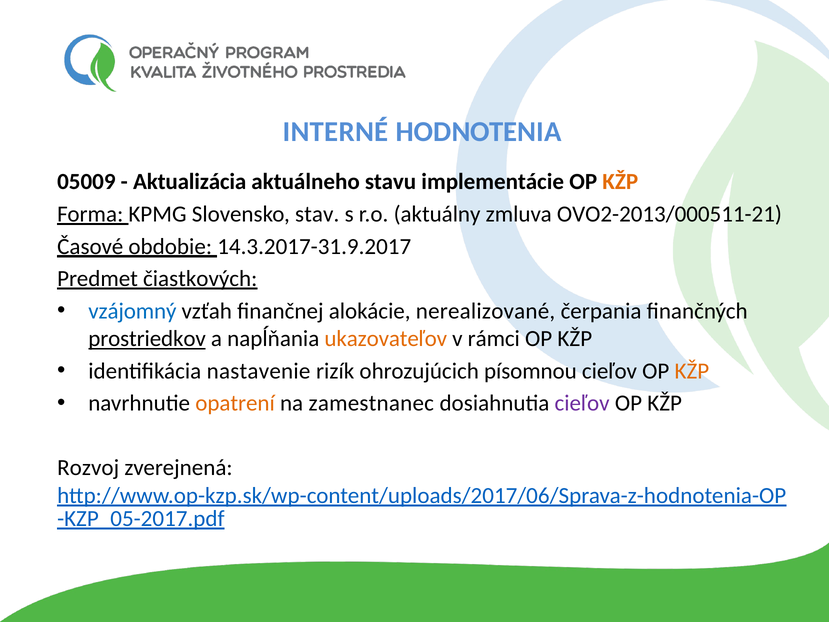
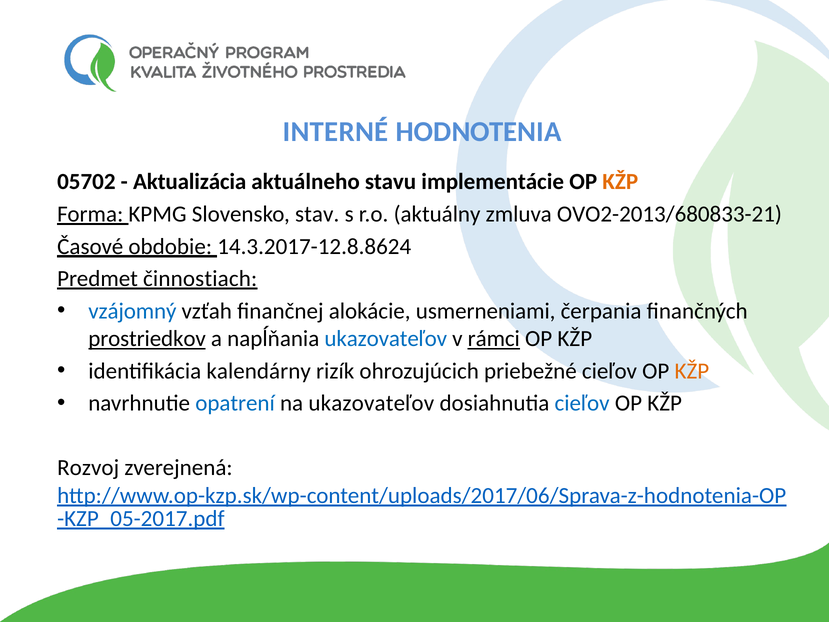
05009: 05009 -> 05702 (86, 182)
OVO2-2013/000511-21: OVO2-2013/000511-21 -> OVO2-2013/680833-21 (669, 214)
14.3.2017-31.9.2017: 14.3.2017-31.9.2017 -> 14.3.2017-12.8.8624 (314, 246)
čiastkových: čiastkových -> činnostiach (200, 279)
nerealizované: nerealizované -> usmerneniami (486, 311)
ukazovateľov colour: orange -> blue (386, 339)
rámci underline: none -> present (494, 339)
nastavenie: nastavenie -> kalendárny (259, 371)
písomnou: písomnou -> priebežné (530, 371)
opatrení colour: orange -> blue (235, 403)
na zamestnanec: zamestnanec -> ukazovateľov (371, 403)
cieľov colour: purple -> blue (582, 403)
